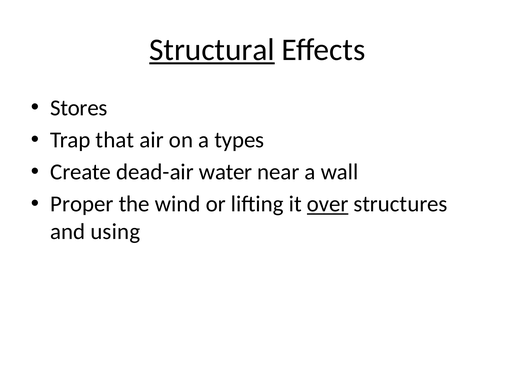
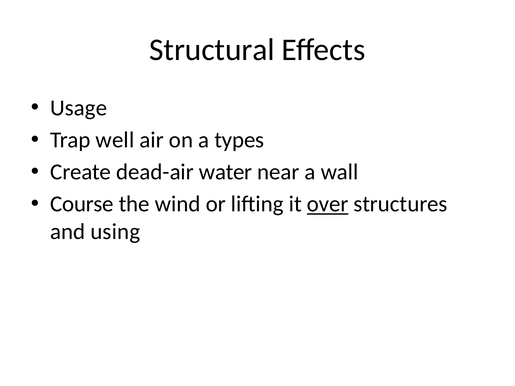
Structural underline: present -> none (212, 50)
Stores: Stores -> Usage (79, 108)
that: that -> well (115, 140)
Proper: Proper -> Course (82, 204)
